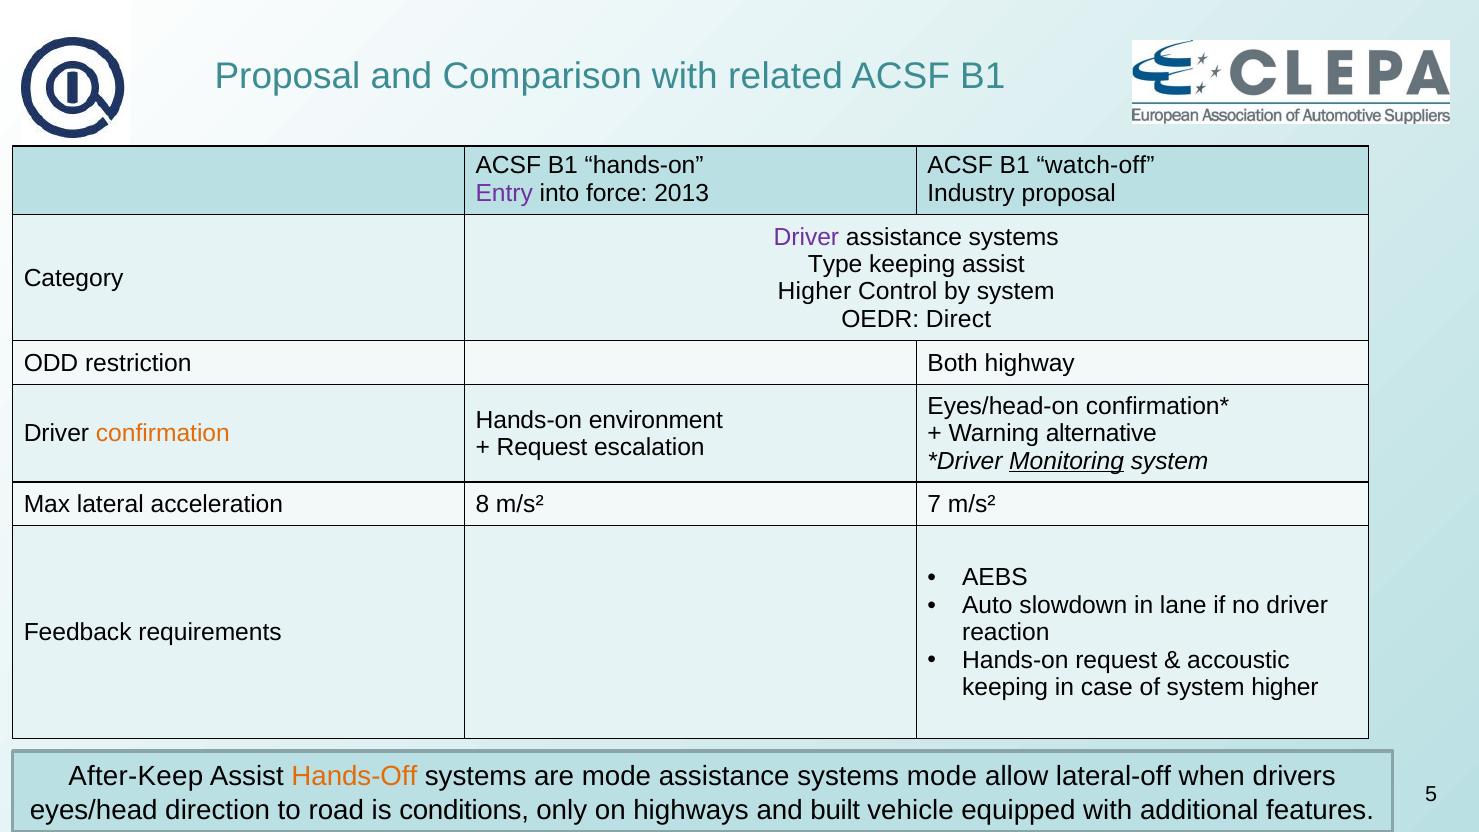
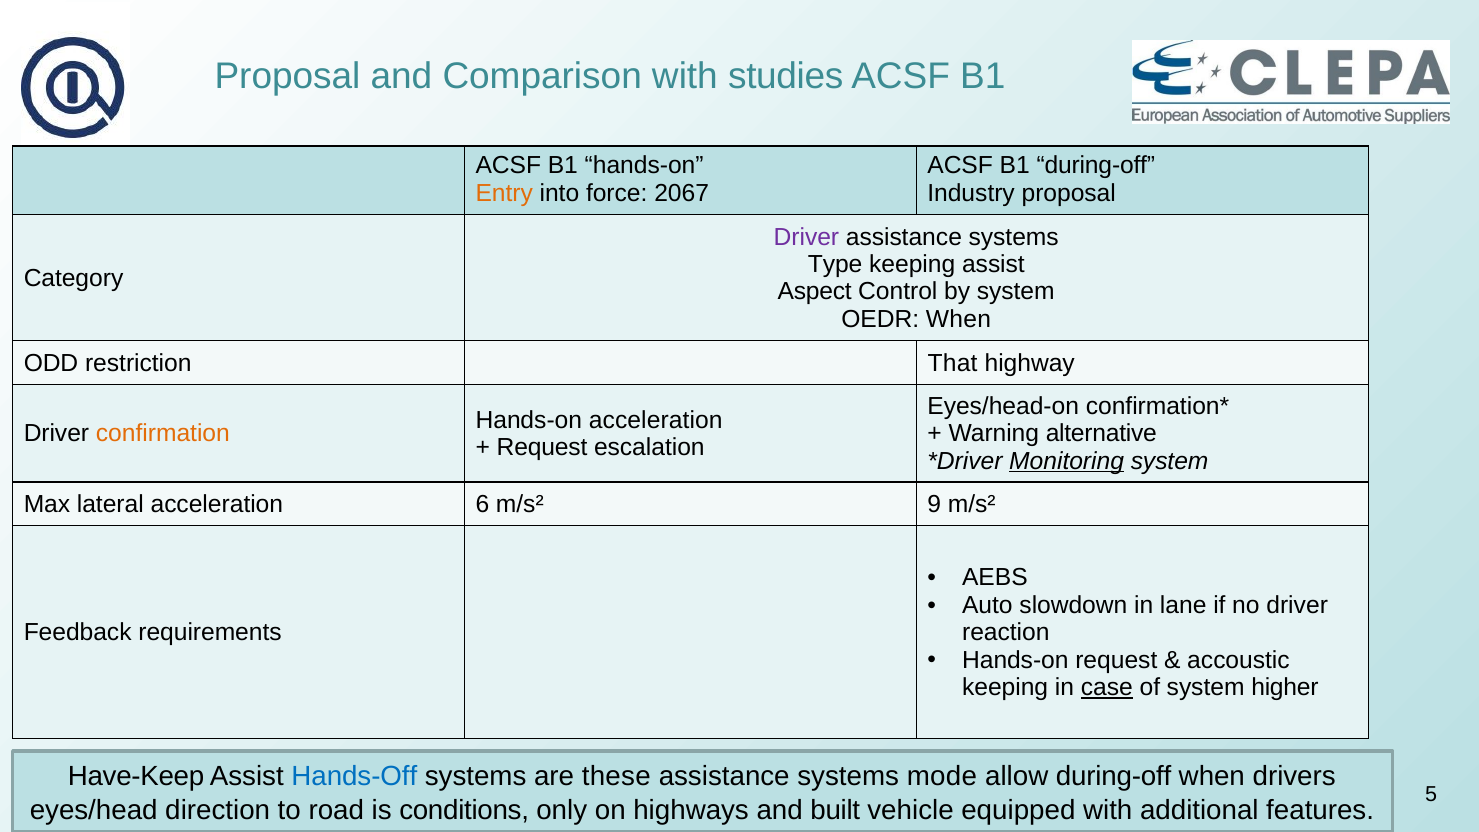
related: related -> studies (786, 77)
B1 watch-off: watch-off -> during-off (1096, 166)
Entry colour: purple -> orange (504, 193)
2013: 2013 -> 2067 (682, 193)
Higher: Higher -> Aspect (815, 292)
OEDR Direct: Direct -> When (958, 319)
Both: Both -> That (953, 363)
Hands-on environment: environment -> acceleration (656, 420)
8: 8 -> 6 (482, 504)
7: 7 -> 9 (934, 504)
case underline: none -> present (1107, 687)
After-Keep: After-Keep -> Have-Keep (136, 777)
Hands-Off colour: orange -> blue (354, 777)
are mode: mode -> these (616, 777)
allow lateral-off: lateral-off -> during-off (1114, 777)
